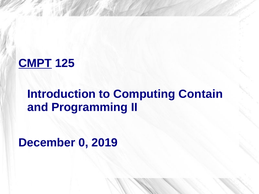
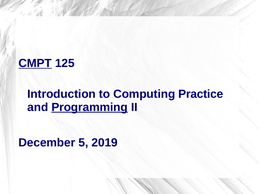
Contain: Contain -> Practice (201, 94)
Programming underline: none -> present (90, 107)
0: 0 -> 5 (83, 143)
